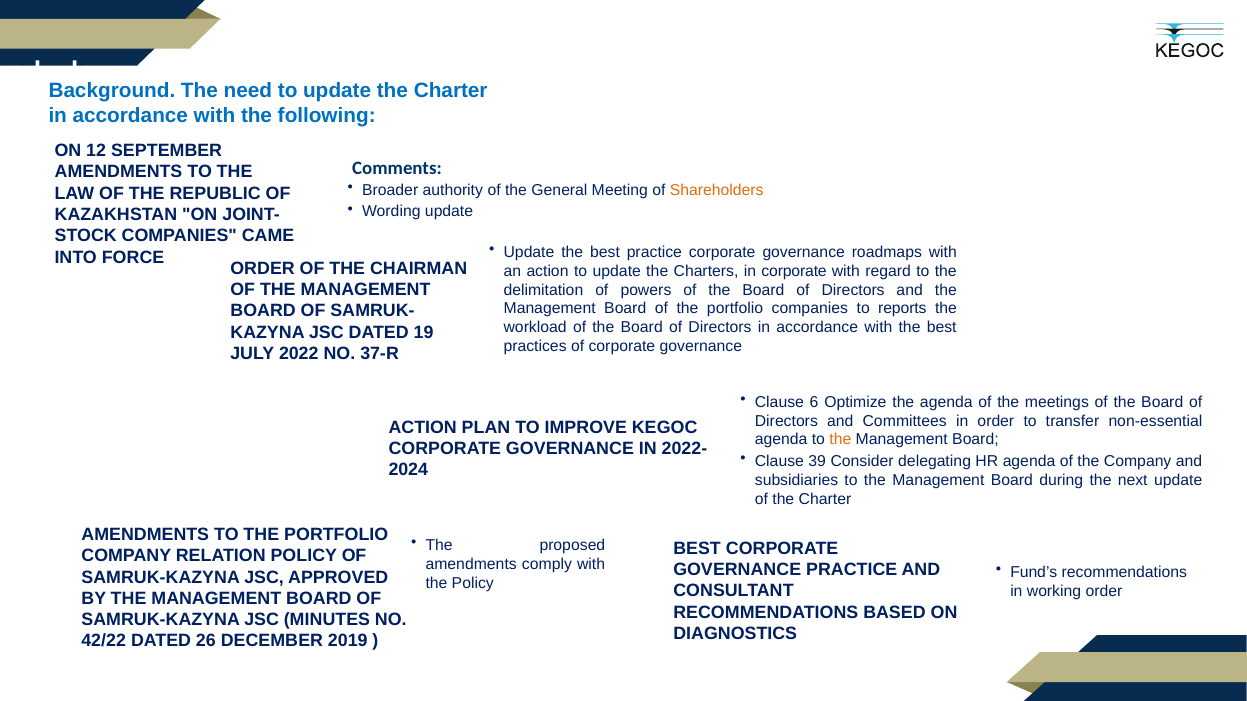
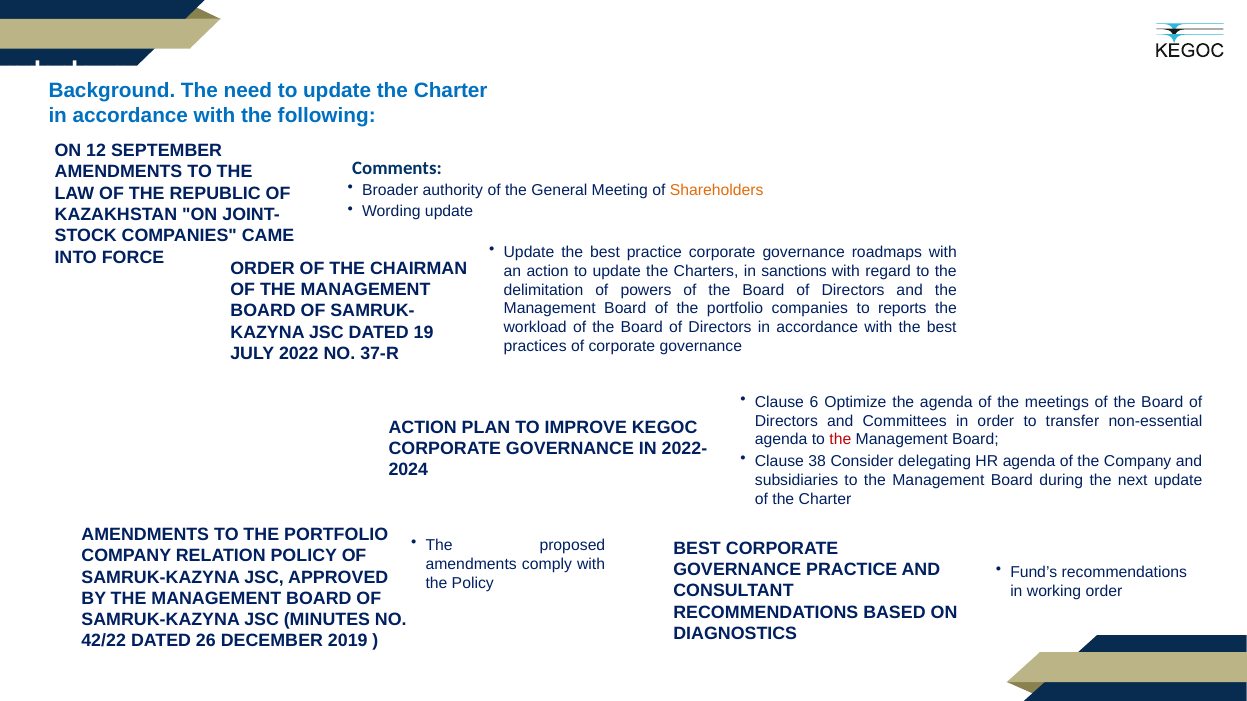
in corporate: corporate -> sanctions (794, 271)
the colour: orange -> red (840, 440)
39: 39 -> 38 (817, 461)
